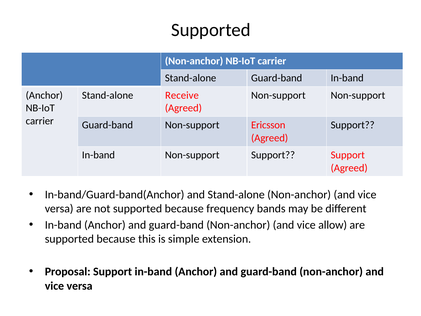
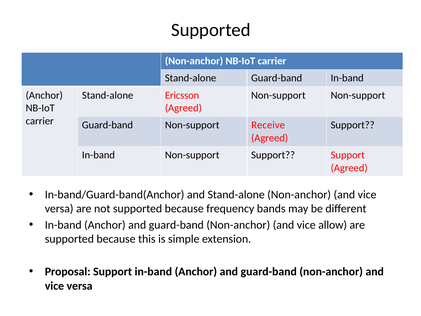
Receive: Receive -> Ericsson (182, 95)
Ericsson: Ericsson -> Receive (268, 125)
